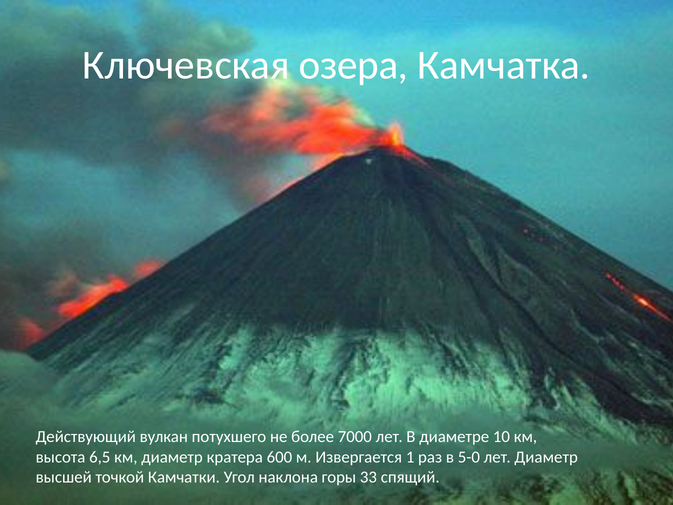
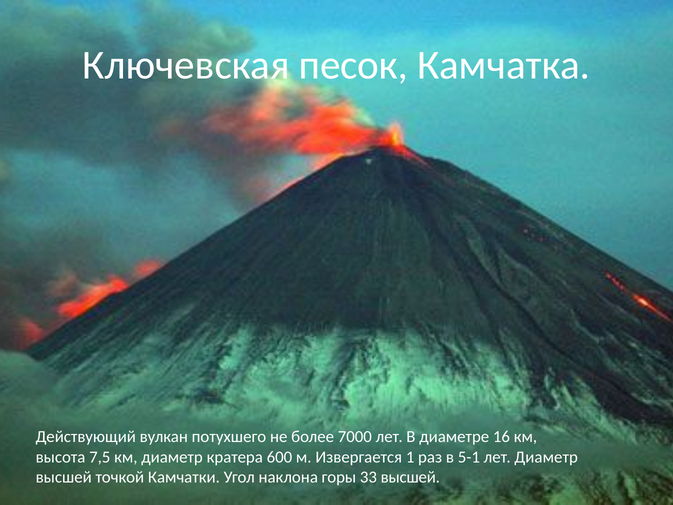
озера: озера -> песок (353, 65)
10: 10 -> 16 (501, 437)
6,5: 6,5 -> 7,5 (100, 457)
5-0: 5-0 -> 5-1 (469, 457)
33 спящий: спящий -> высшей (410, 477)
